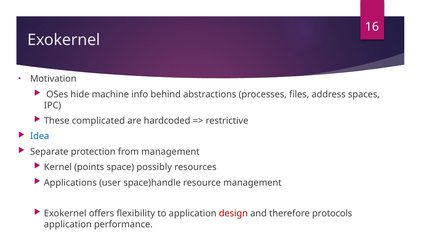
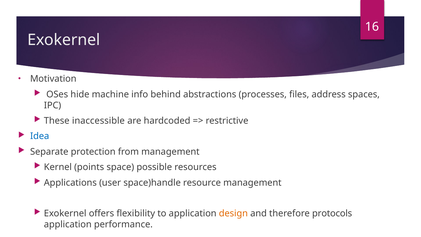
complicated: complicated -> inaccessible (98, 121)
possibly: possibly -> possible (154, 167)
design colour: red -> orange (233, 213)
